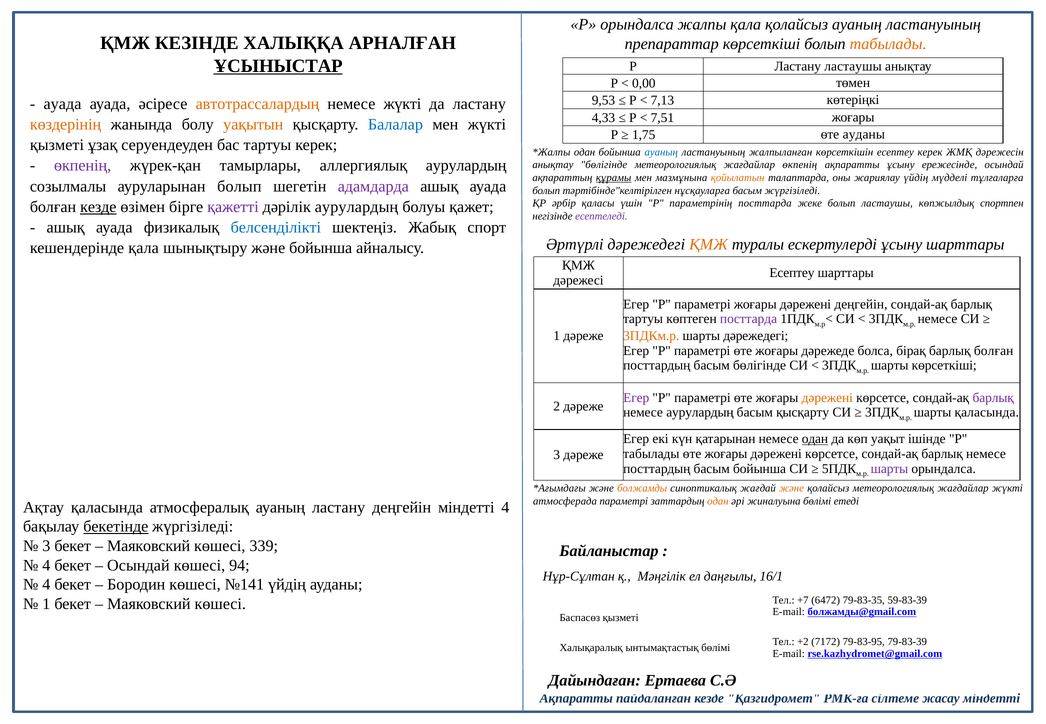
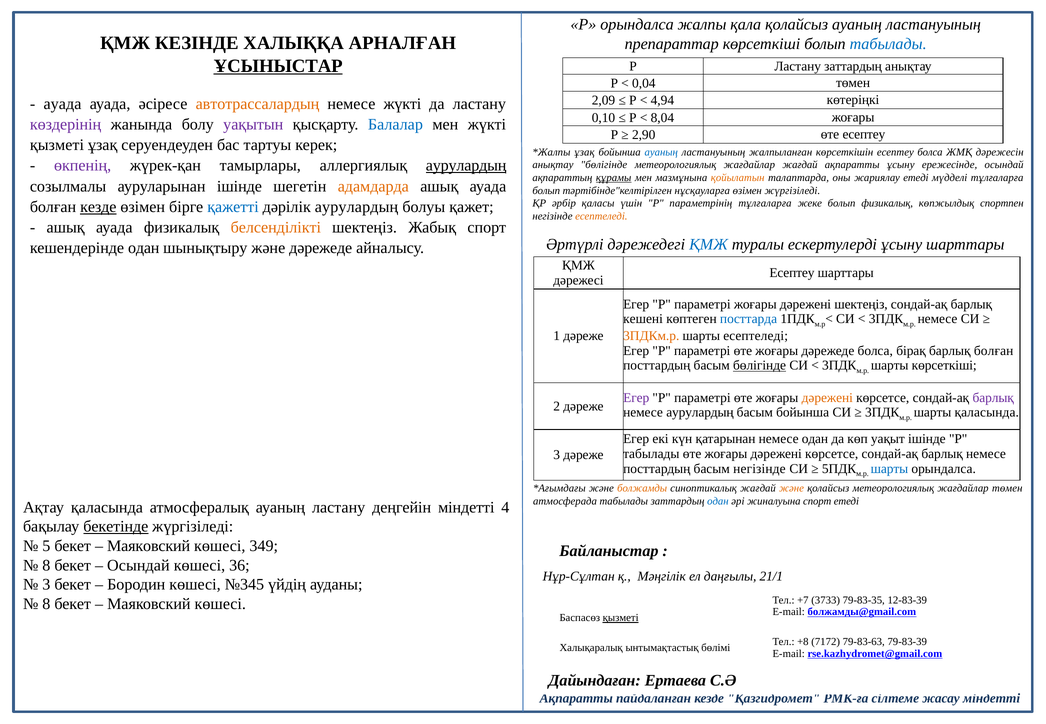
табылады colour: orange -> blue (888, 44)
Ластану ластаушы: ластаушы -> заттардың (853, 66)
0,00: 0,00 -> 0,04 (644, 83)
9,53: 9,53 -> 2,09 (603, 101)
7,13: 7,13 -> 4,94 (662, 101)
4,33: 4,33 -> 0,10 (603, 118)
7,51: 7,51 -> 8,04 (662, 118)
көздерінің colour: orange -> purple (66, 124)
уақытын colour: orange -> purple (253, 124)
1,75: 1,75 -> 2,90 (644, 135)
өте ауданы: ауданы -> есептеу (864, 135)
одан: одан -> ұзақ (584, 152)
есептеу керек: керек -> болса (930, 152)
аурулардың underline: none -> present (466, 166)
жағдайлар өкпенің: өкпенің -> жағдай (800, 165)
жариялау үйдің: үйдің -> етеді (916, 178)
ауруларынан болып: болып -> ішінде (239, 186)
адамдарда colour: purple -> orange (373, 186)
нұсқауларға басым: басым -> өзімен (747, 191)
параметрінің посттарда: посттарда -> тұлғаларға (765, 203)
болып ластаушы: ластаушы -> физикалық (887, 203)
қажетті colour: purple -> blue (233, 207)
есептеледі colour: purple -> orange (601, 216)
белсенділікті colour: blue -> orange (276, 228)
ҚМЖ colour: orange -> blue (709, 245)
кешендерінде қала: қала -> одан (144, 248)
және бойынша: бойынша -> дәрежеде (321, 248)
дәрежені деңгейін: деңгейін -> шектеңіз (861, 304)
тартуы: тартуы -> кешені (643, 319)
посттарда colour: purple -> blue (749, 319)
шарты дәрежедегі: дәрежедегі -> есептеледі (756, 336)
бөлігінде underline: none -> present (760, 366)
басым қысқарту: қысқарту -> бойынша (803, 413)
одан underline: present -> none (815, 439)
басым бойынша: бойынша -> негізінде (759, 469)
шарты colour: purple -> blue (889, 469)
жағдайлар жүкті: жүкті -> төмен (1007, 488)
атмосферада параметрі: параметрі -> табылады (624, 501)
одан colour: orange -> blue (718, 501)
жиналуына бөлімі: бөлімі -> спорт (817, 501)
3: 3 -> 5 (46, 546)
339: 339 -> 349 (264, 546)
4: 4 -> 8 (46, 565)
94: 94 -> 36 (239, 565)
16/1: 16/1 -> 21/1 (771, 576)
4: 4 -> 3 (46, 585)
№141: №141 -> №345 (244, 585)
6472: 6472 -> 3733 (826, 600)
59-83-39: 59-83-39 -> 12-83-39 (907, 600)
1: 1 -> 8 (46, 604)
қызметі underline: none -> present (621, 618)
+2: +2 -> +8 (803, 642)
79-83-95: 79-83-95 -> 79-83-63 (864, 642)
